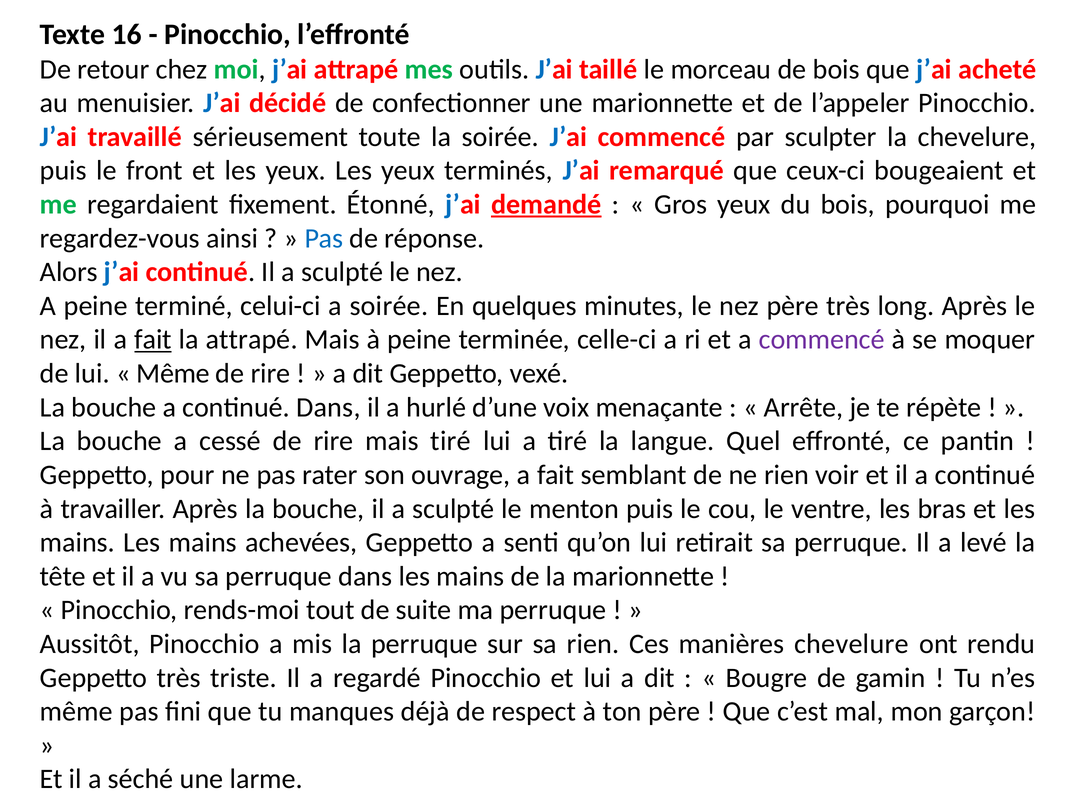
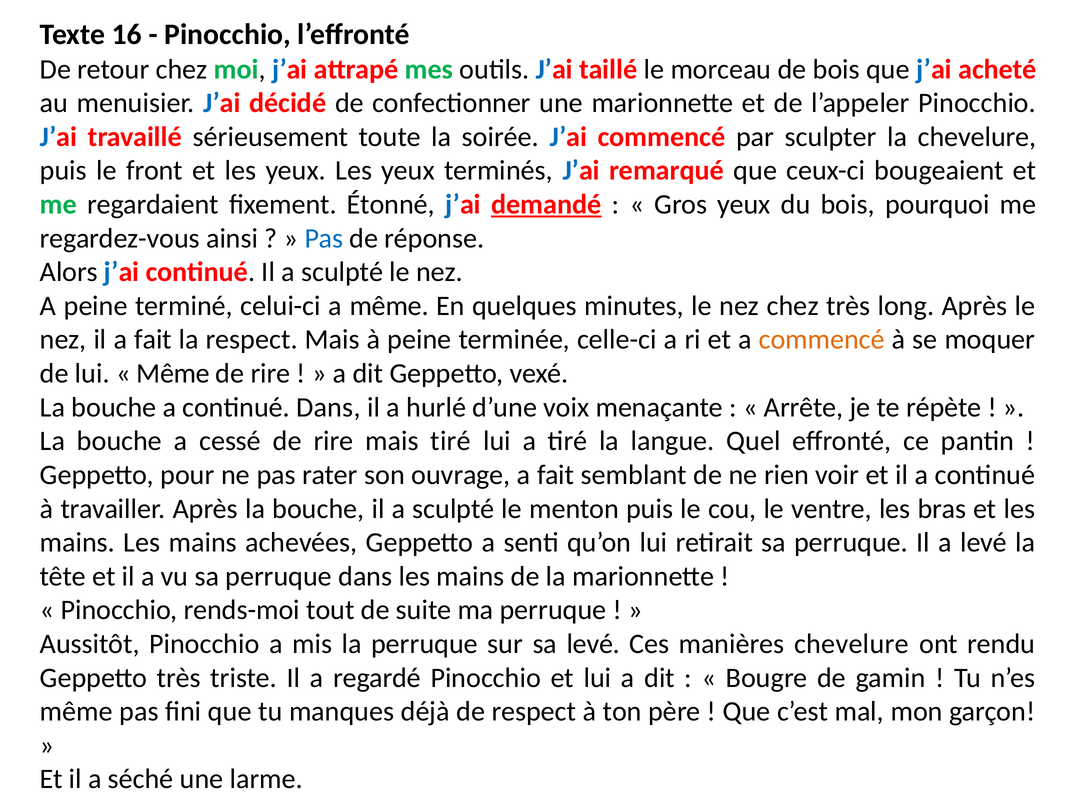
a soirée: soirée -> même (389, 306)
nez père: père -> chez (793, 306)
fait underline: present -> none (153, 340)
la attrapé: attrapé -> respect (252, 340)
commencé colour: purple -> orange (822, 340)
sa rien: rien -> levé (593, 644)
